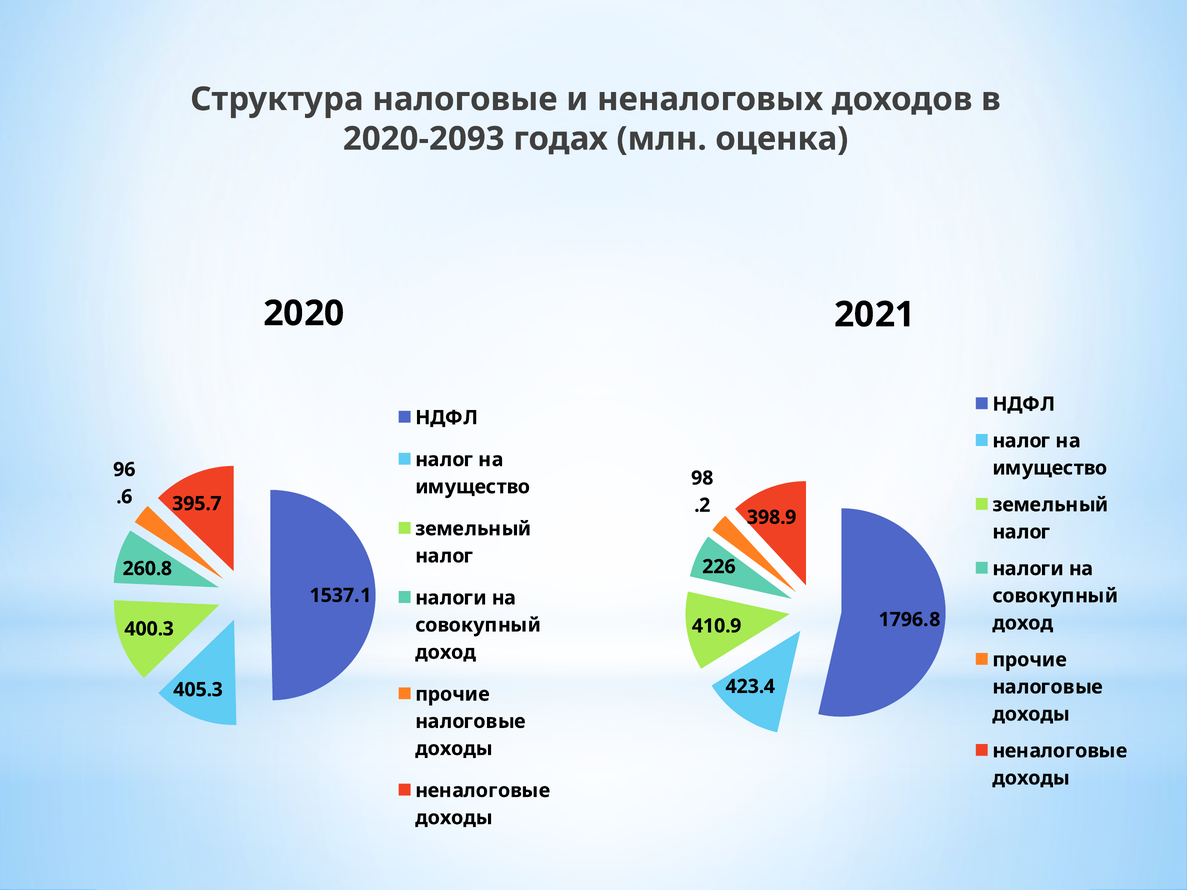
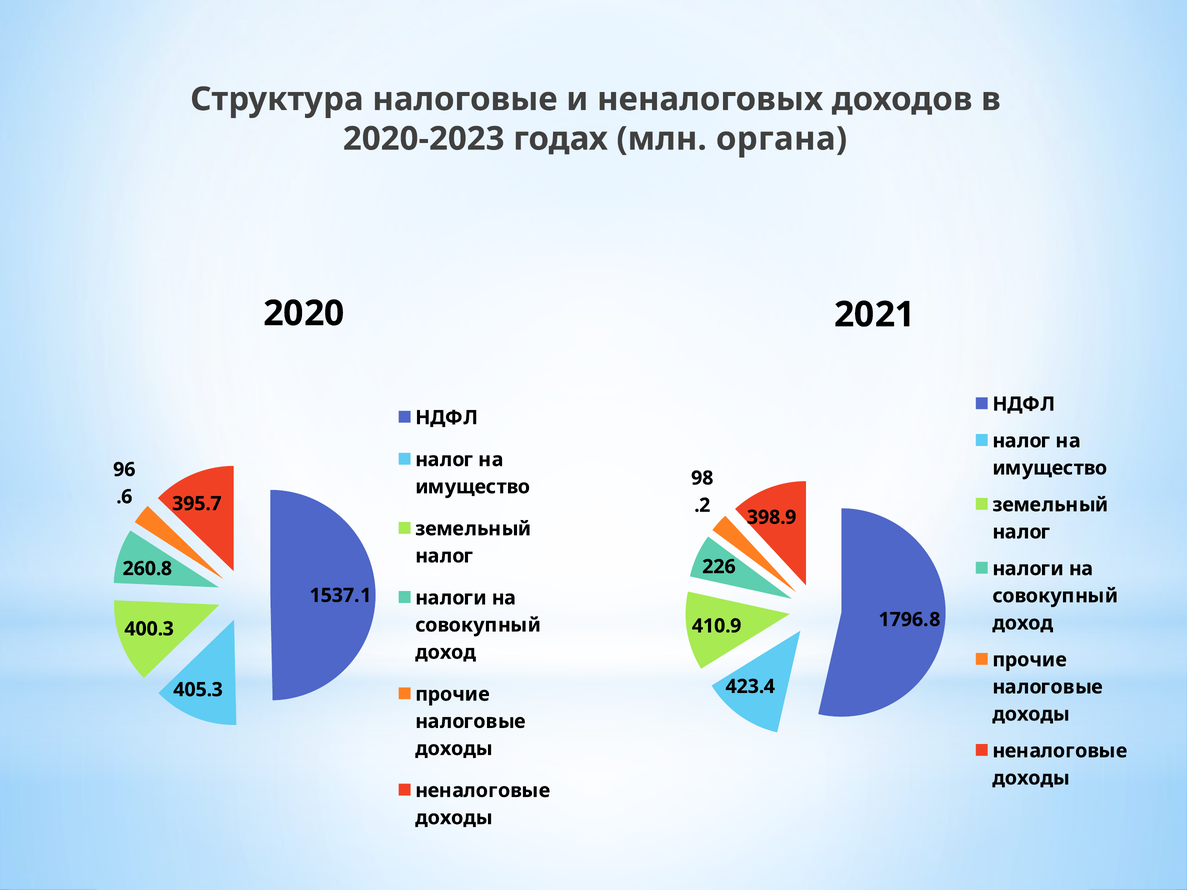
2020-2093: 2020-2093 -> 2020-2023 (424, 139)
оценка: оценка -> органа (782, 139)
